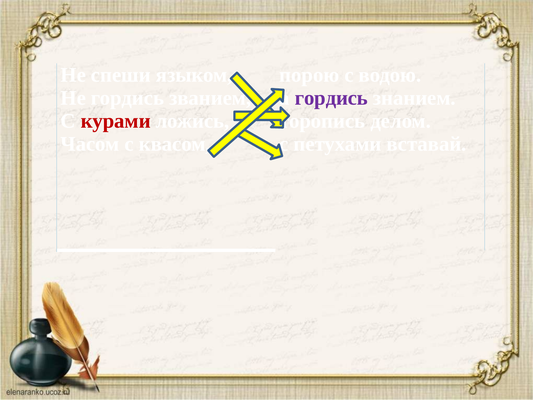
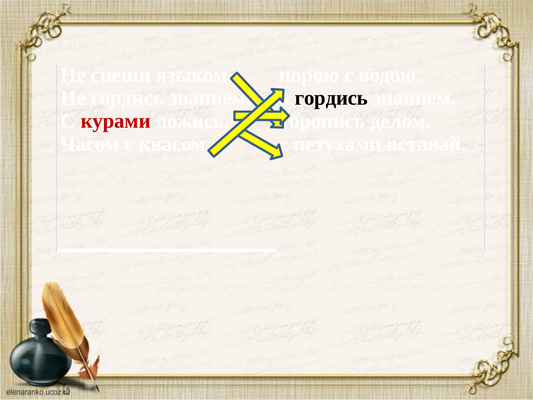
гордись colour: purple -> black (331, 98)
